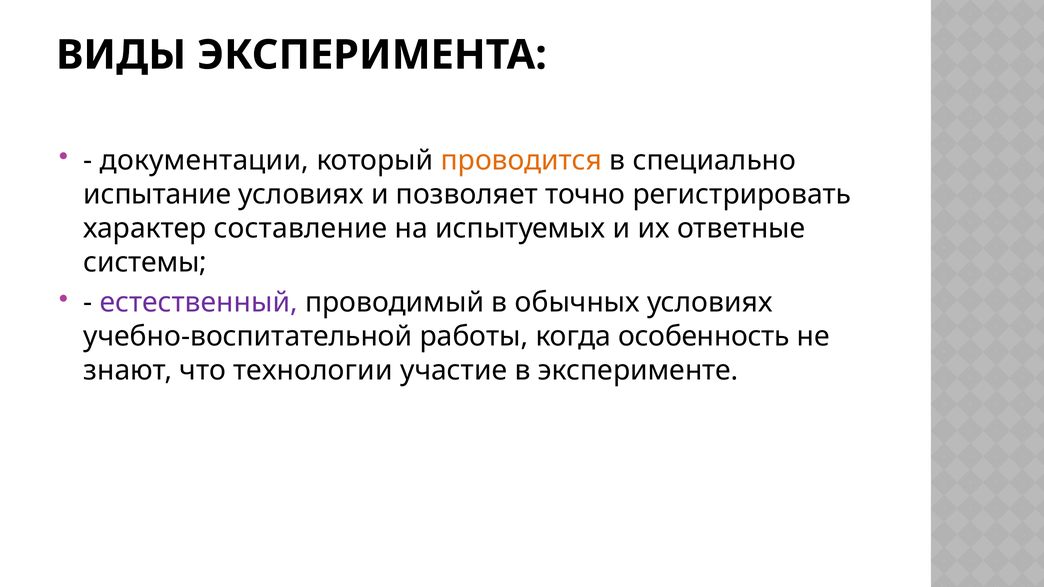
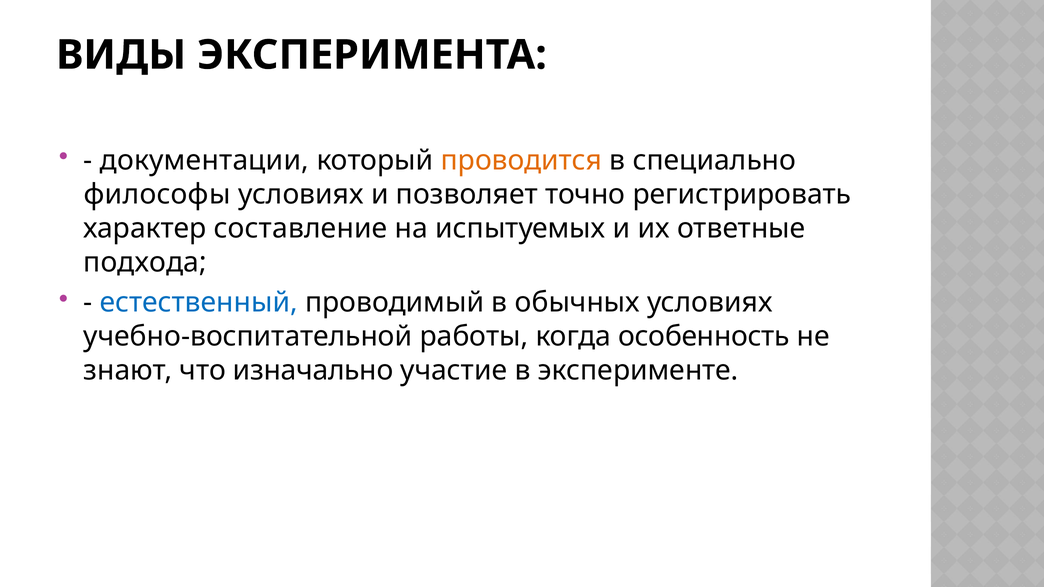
испытание: испытание -> философы (157, 195)
системы: системы -> подхода (145, 262)
естественный colour: purple -> blue (199, 303)
технологии: технологии -> изначально (313, 371)
